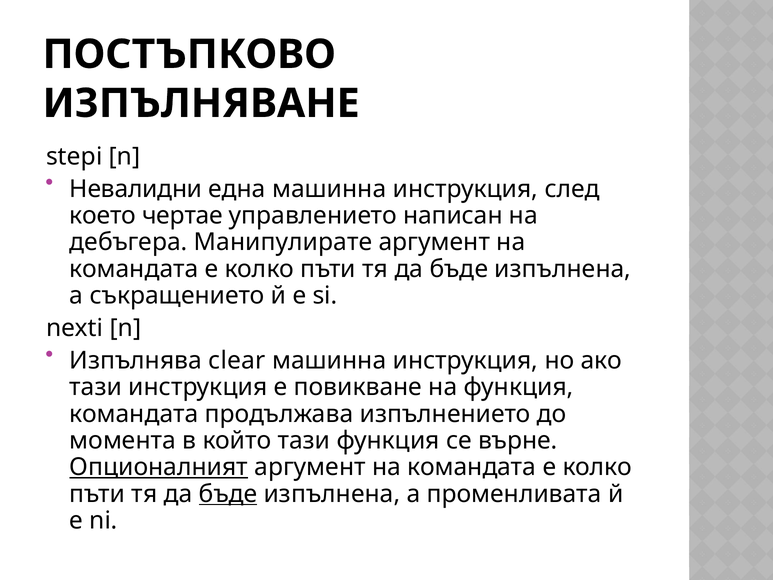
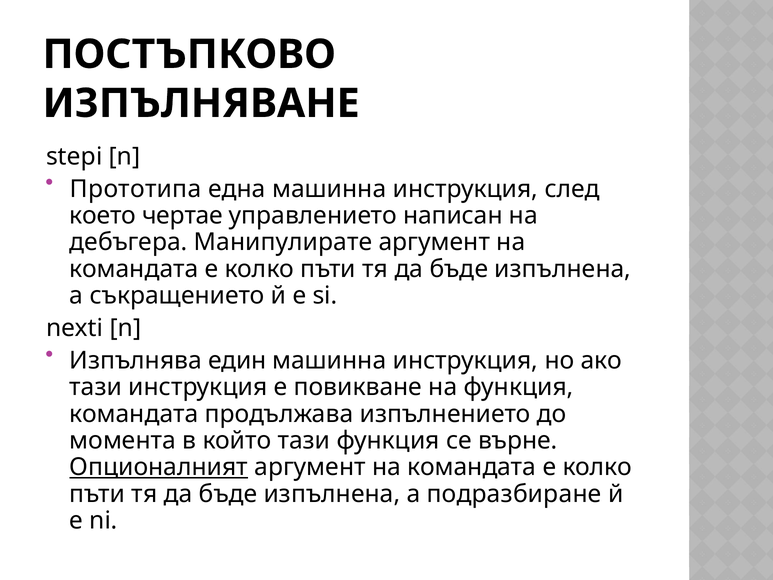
Невалидни: Невалидни -> Прототипа (136, 189)
clear: clear -> един (237, 360)
бъде underline: present -> none (228, 494)
променливата: променливата -> подразбиране (514, 494)
